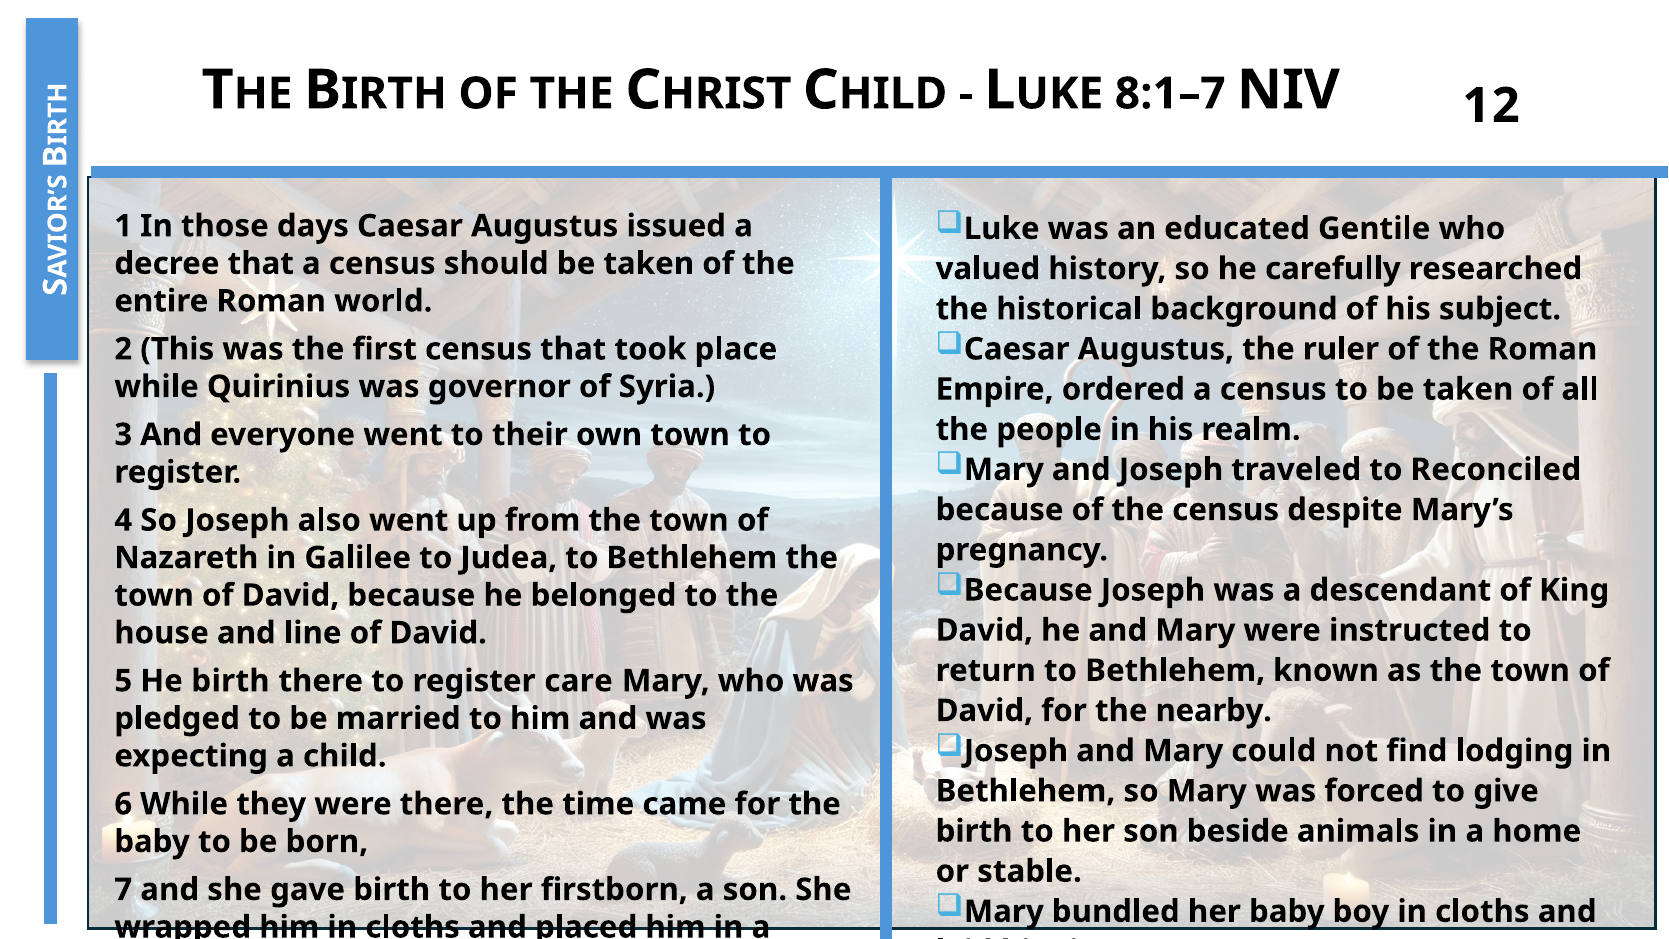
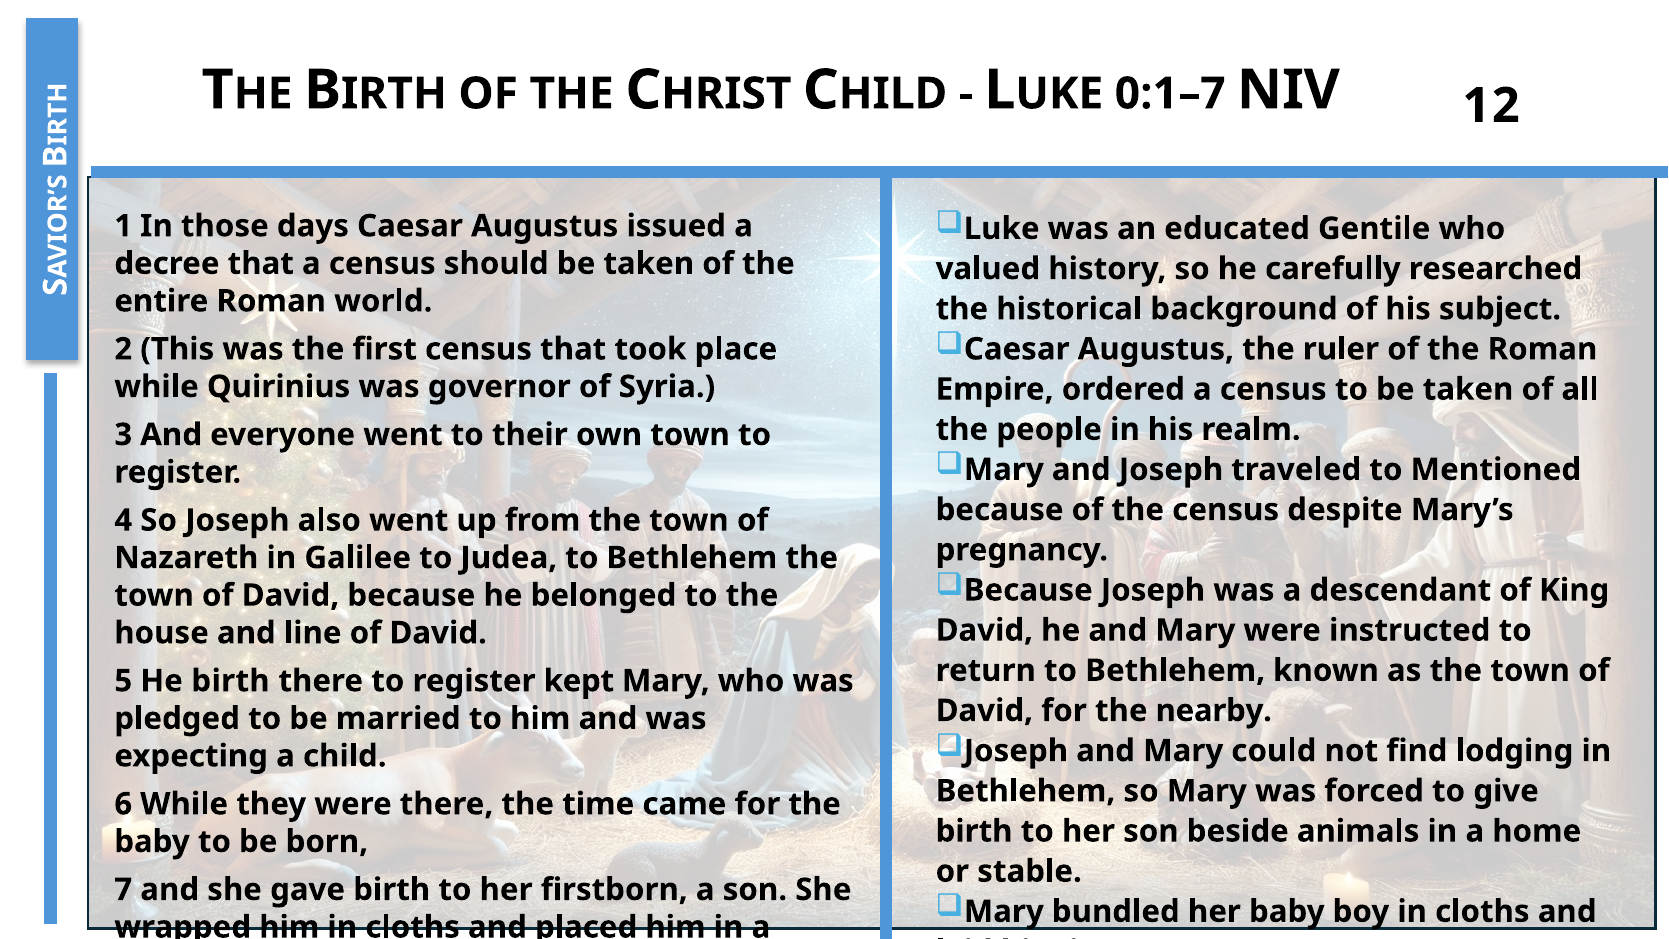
8:1–7: 8:1–7 -> 0:1–7 (1170, 94)
Reconciled: Reconciled -> Mentioned (1496, 470)
care: care -> kept (579, 681)
